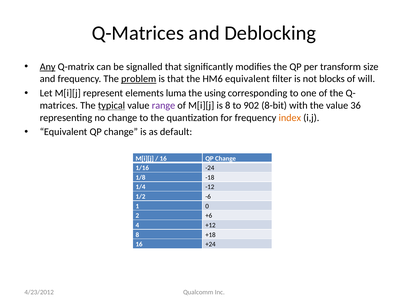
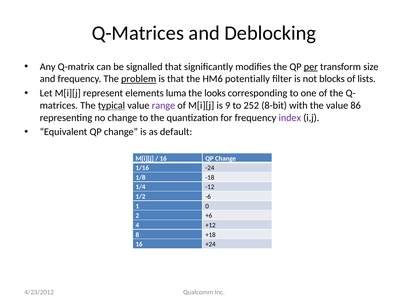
Any underline: present -> none (48, 67)
per underline: none -> present (311, 67)
HM6 equivalent: equivalent -> potentially (247, 79)
will: will -> lists (367, 79)
using: using -> looks (215, 93)
is 8: 8 -> 9 (228, 105)
902: 902 -> 252 (251, 105)
36: 36 -> 86 (356, 105)
index colour: orange -> purple (290, 118)
